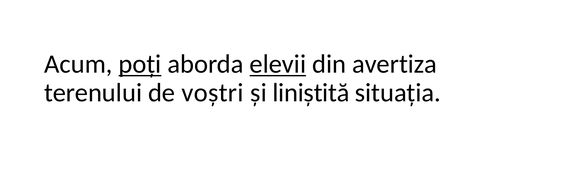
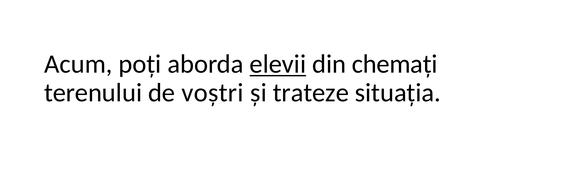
poți underline: present -> none (140, 64)
avertiza: avertiza -> chemați (395, 64)
liniștită: liniștită -> trateze (311, 93)
